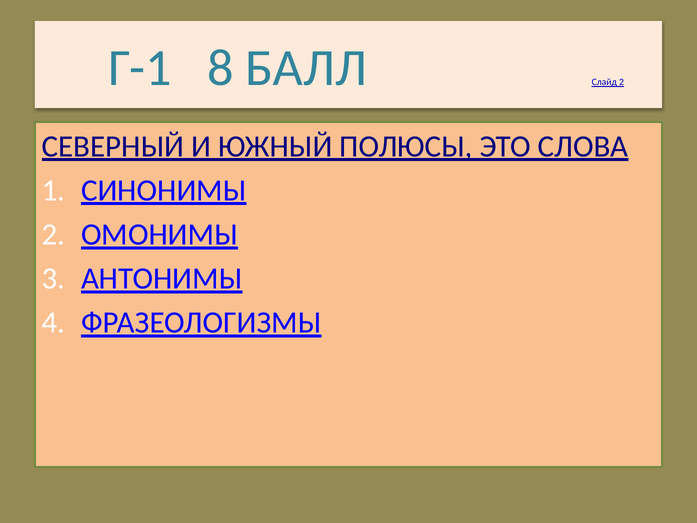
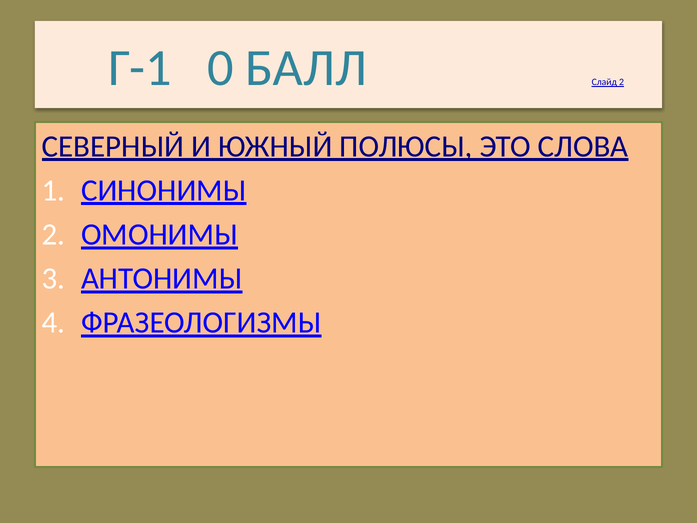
8: 8 -> 0 (220, 68)
